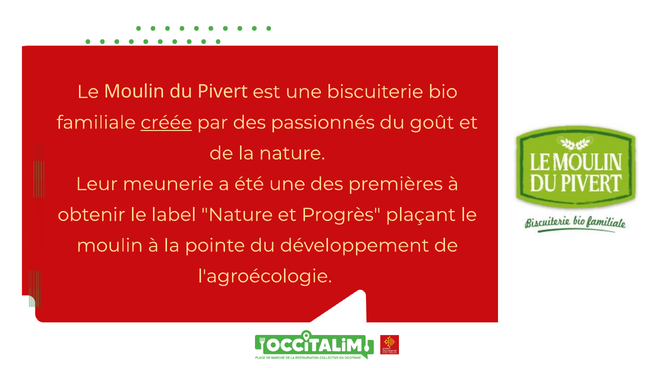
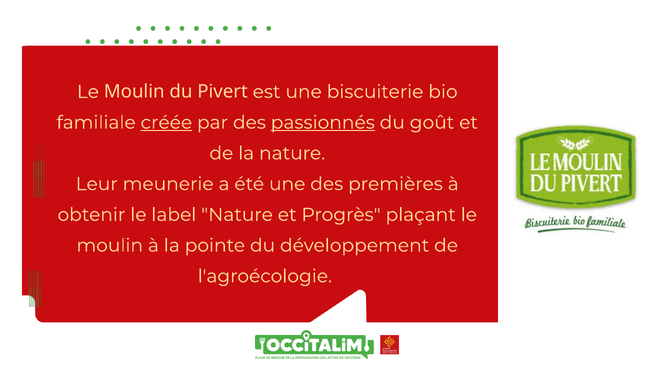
passionnés underline: none -> present (323, 122)
